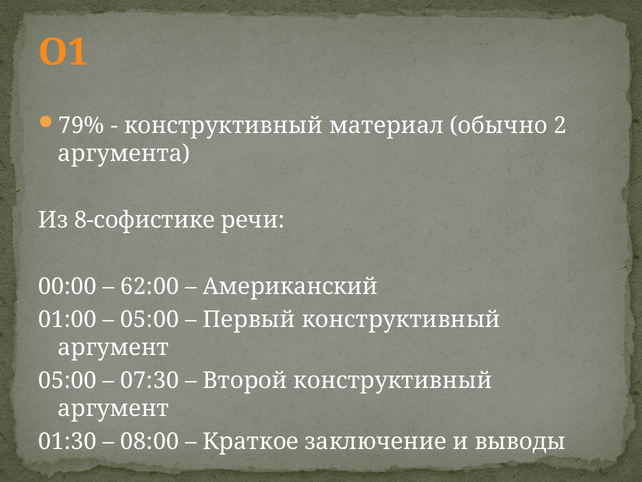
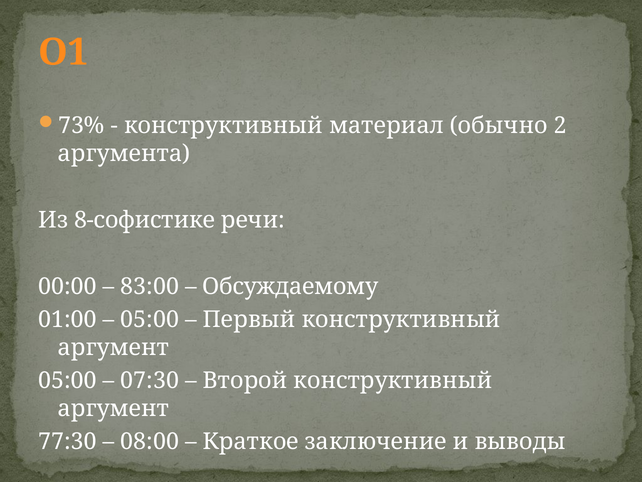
79%: 79% -> 73% (81, 126)
62:00: 62:00 -> 83:00 (150, 286)
Американский: Американский -> Обсуждаемому (290, 286)
01:30: 01:30 -> 77:30 (68, 441)
